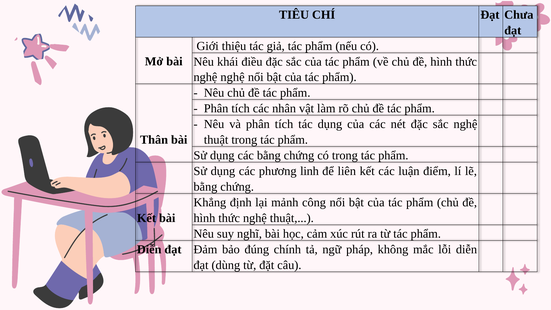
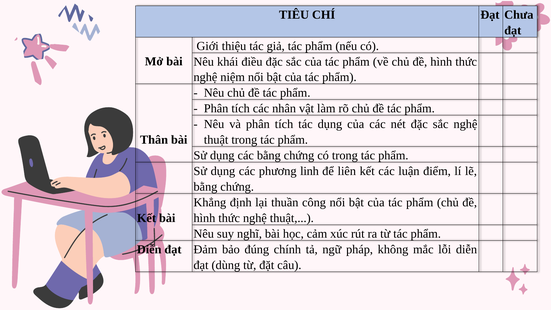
nghệ nghệ: nghệ -> niệm (233, 77)
mảnh: mảnh -> thuần (285, 202)
